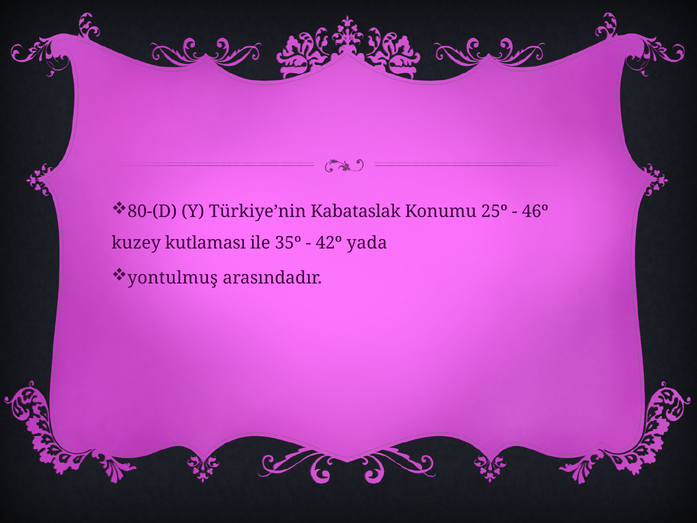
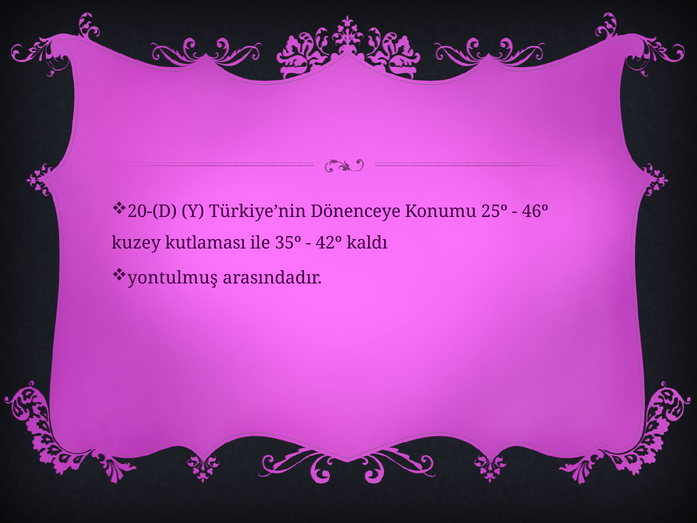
80-(D: 80-(D -> 20-(D (152, 211)
Kabataslak: Kabataslak -> Dönenceye (356, 211)
yada: yada -> kaldı (367, 243)
